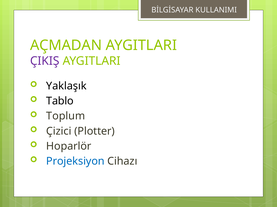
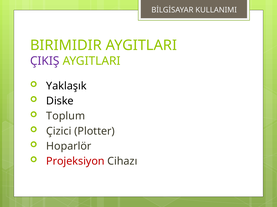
AÇMADAN: AÇMADAN -> BIRIMIDIR (66, 46)
Tablo: Tablo -> Diske (60, 101)
Projeksiyon colour: blue -> red (75, 162)
